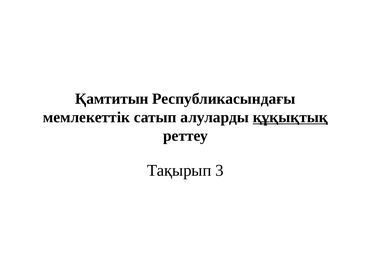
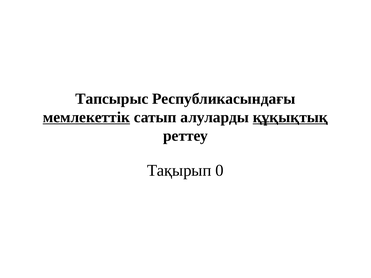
Қамтитын: Қамтитын -> Тапсырыс (112, 99)
мемлекеттік underline: none -> present (86, 117)
3: 3 -> 0 (220, 171)
